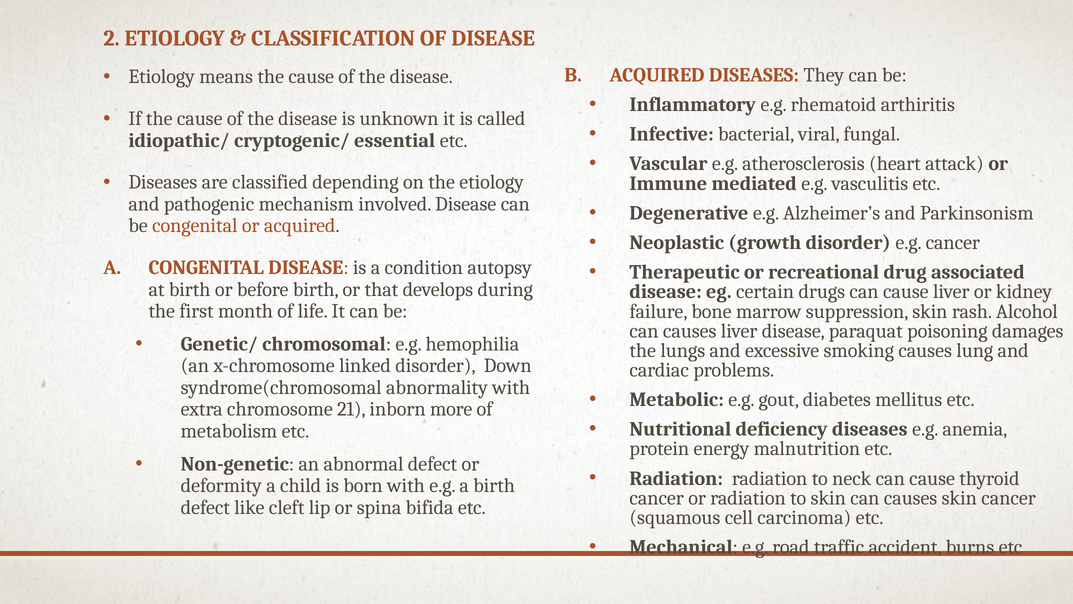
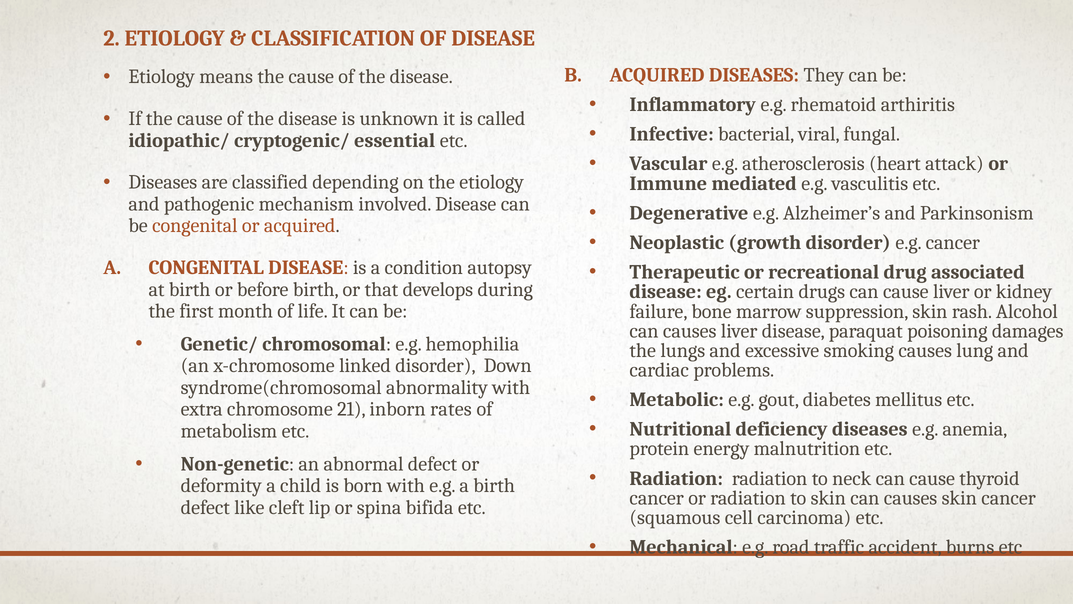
more: more -> rates (451, 409)
